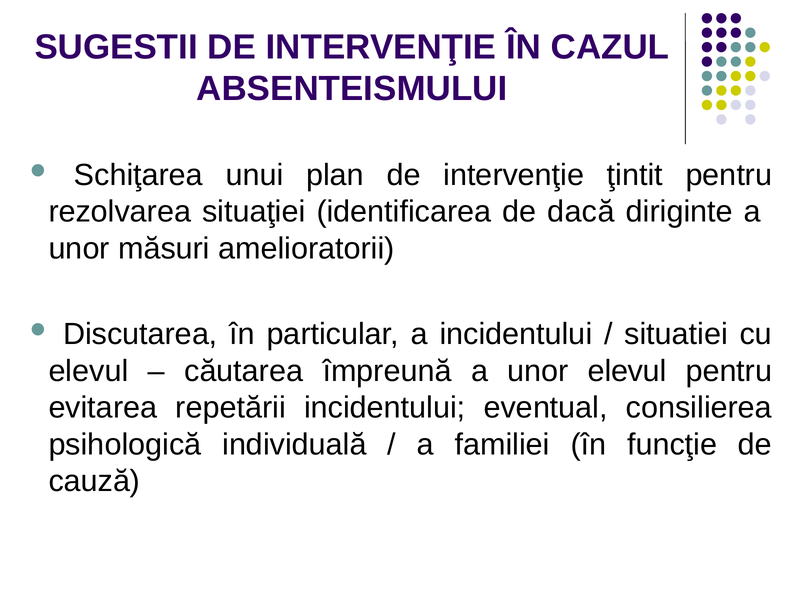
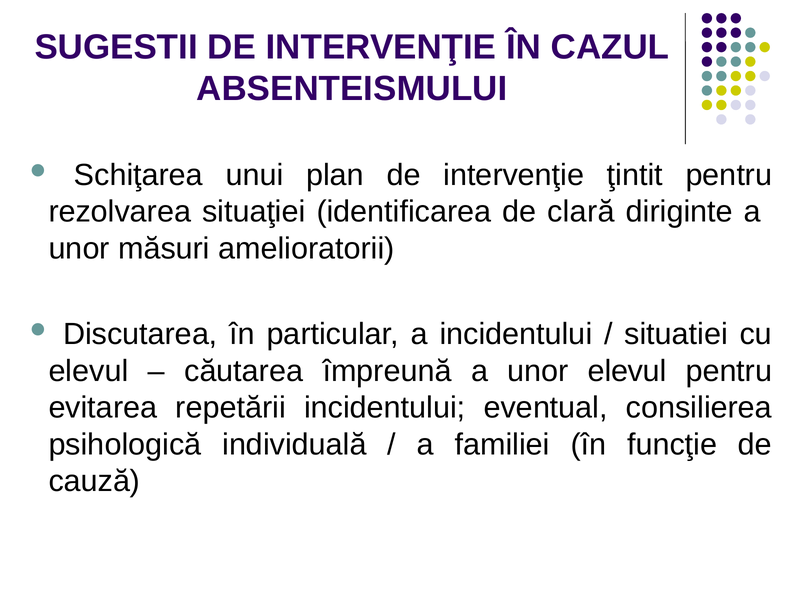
dacă: dacă -> clară (581, 212)
